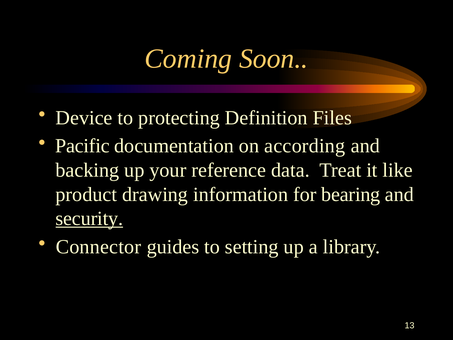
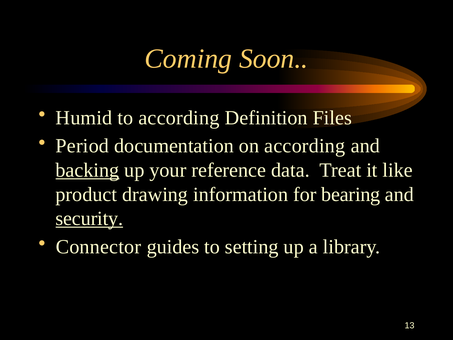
Device: Device -> Humid (84, 118)
to protecting: protecting -> according (179, 118)
Pacific: Pacific -> Period (82, 146)
backing underline: none -> present (87, 170)
